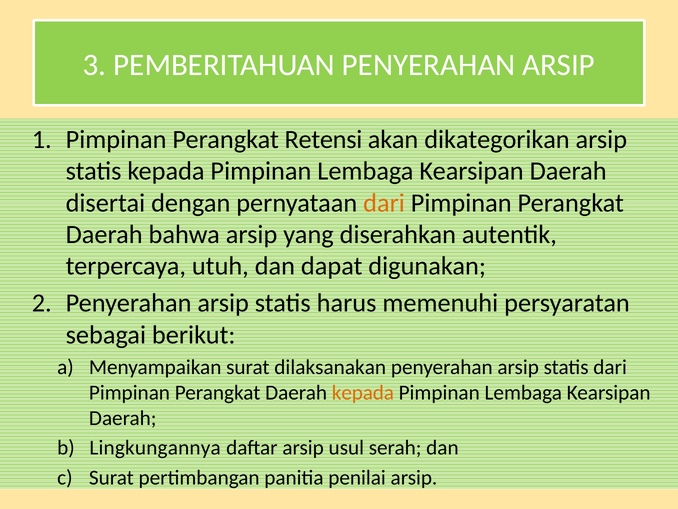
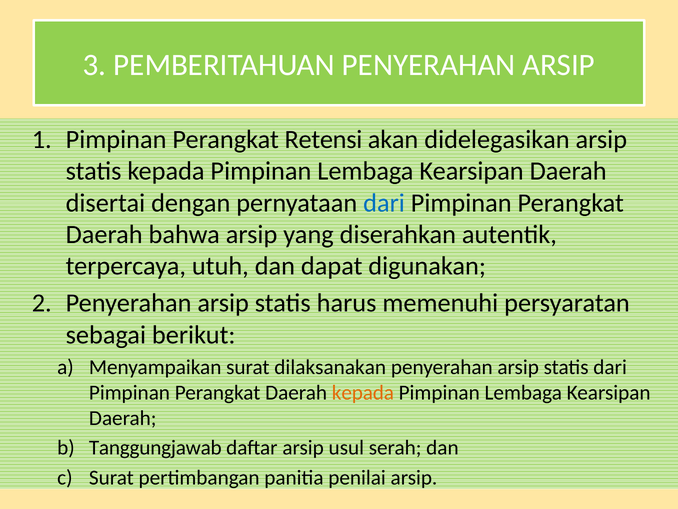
dikategorikan: dikategorikan -> didelegasikan (497, 139)
dari colour: orange -> blue (384, 203)
Lingkungannya: Lingkungannya -> Tanggungjawab (155, 447)
